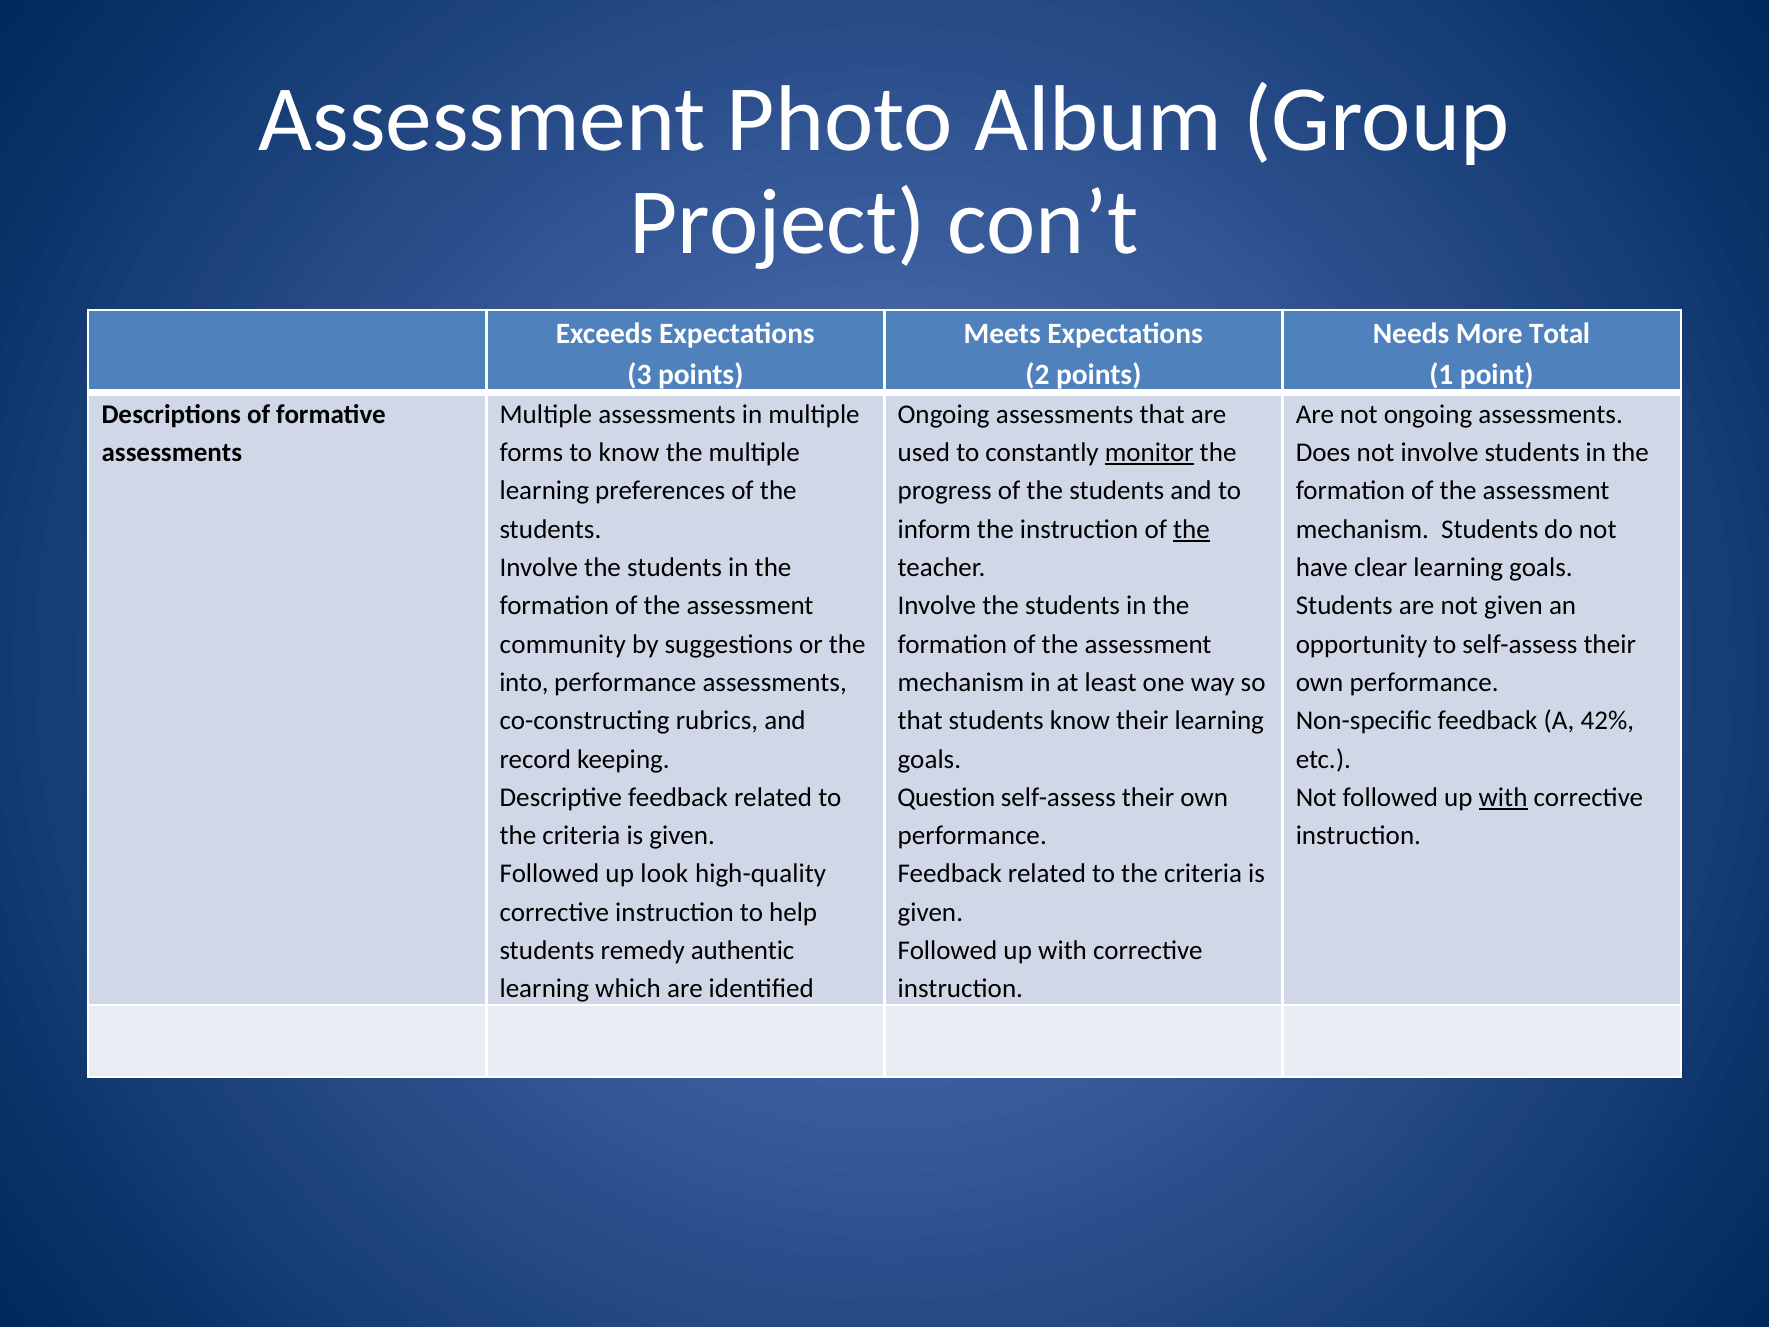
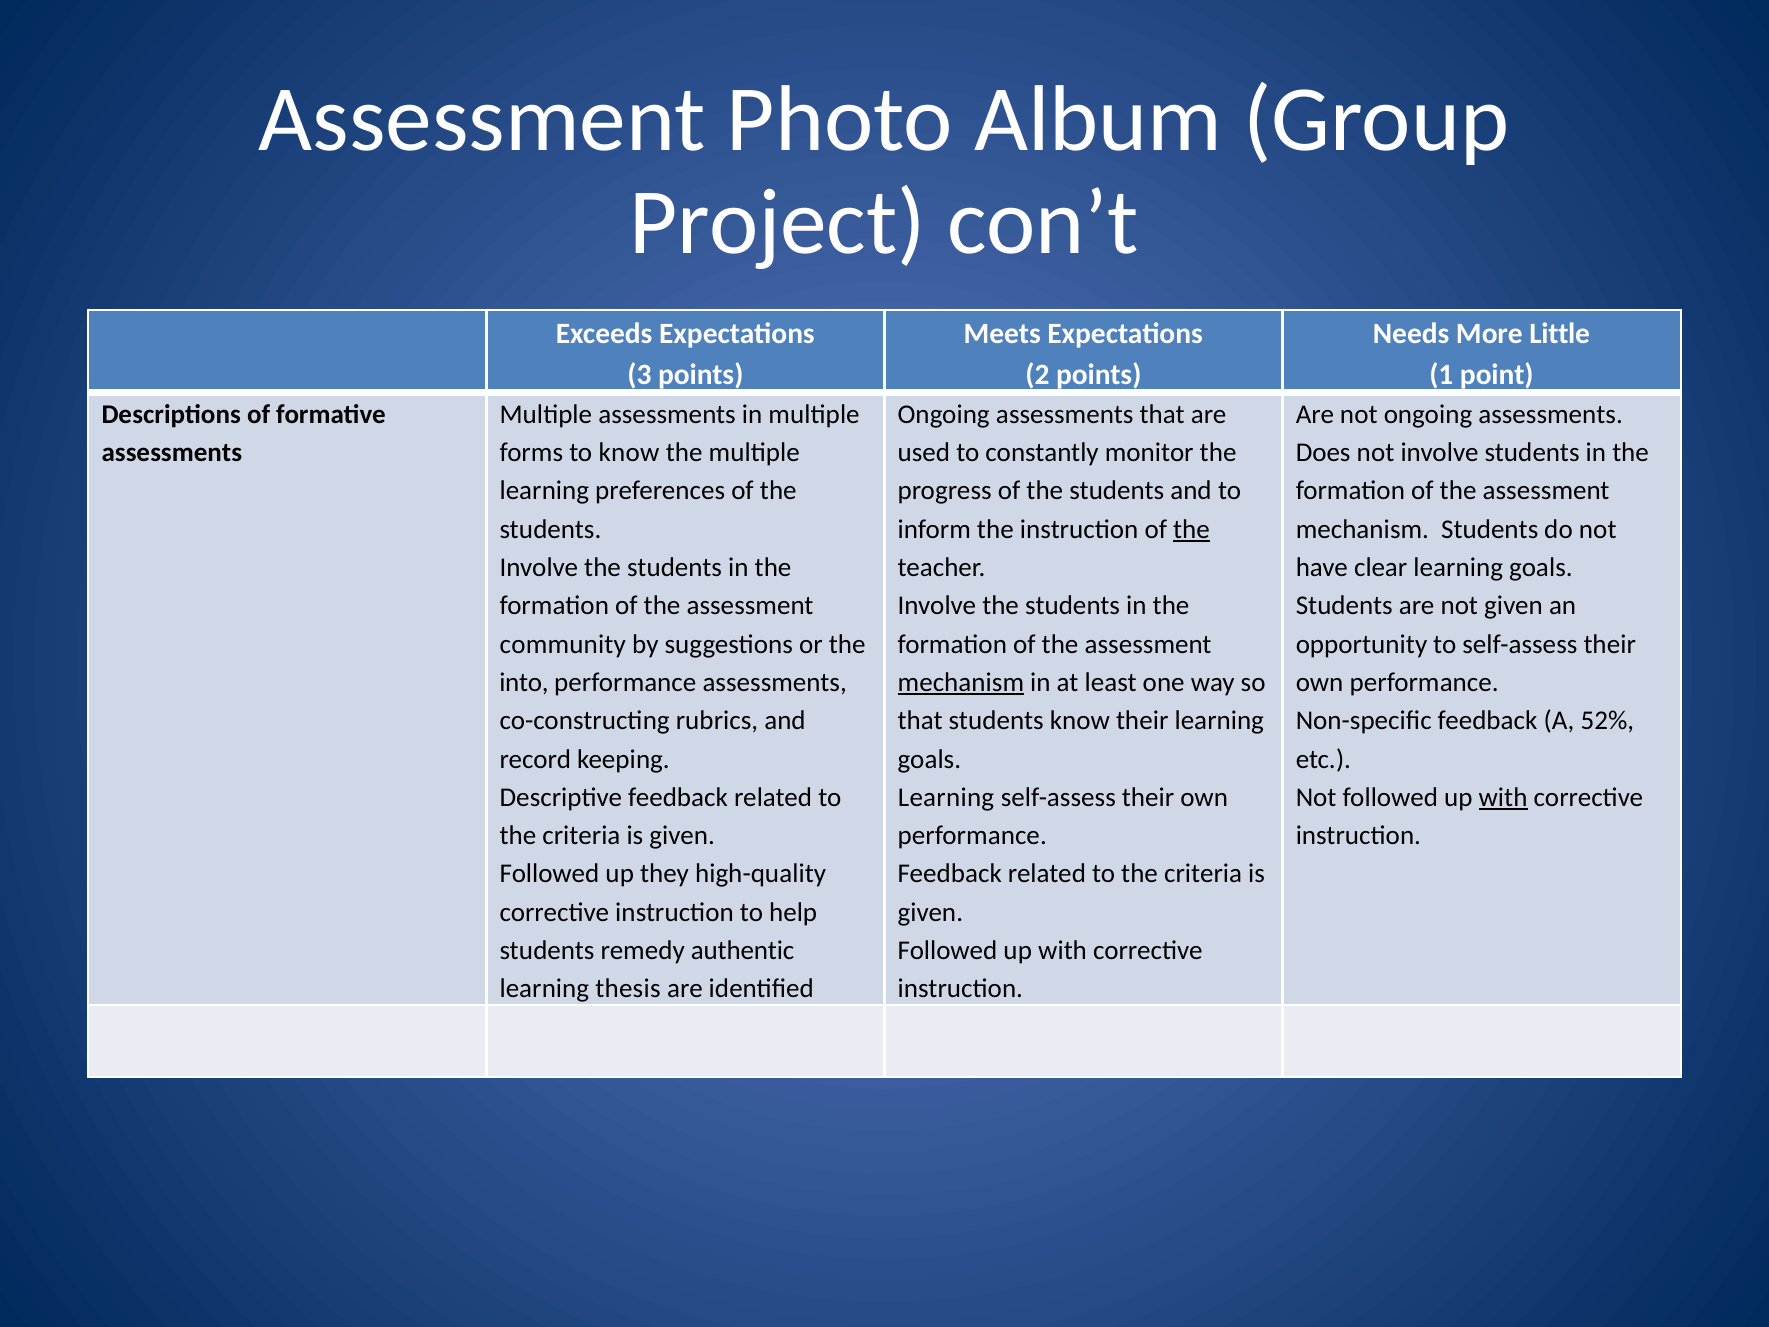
Total: Total -> Little (1560, 333)
monitor underline: present -> none (1149, 453)
mechanism underline: none -> present (961, 682)
42%: 42% -> 52% (1607, 721)
Question: Question -> Learning (946, 797)
look: look -> they (665, 874)
which: which -> thesis (628, 989)
